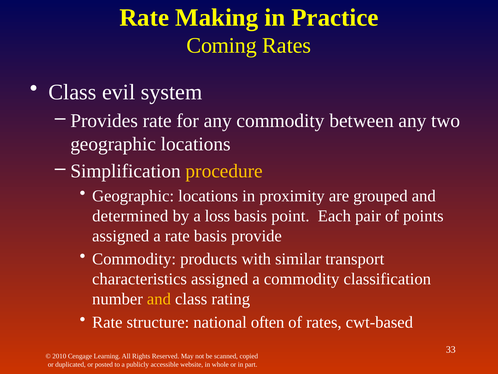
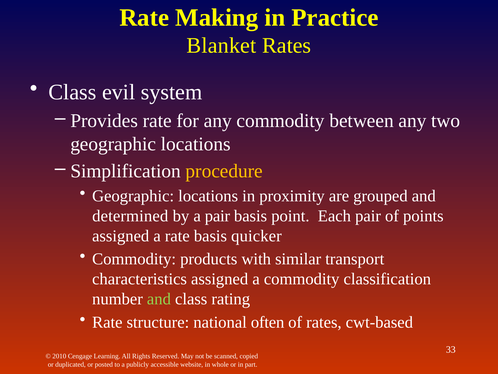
Coming: Coming -> Blanket (221, 46)
a loss: loss -> pair (217, 216)
provide: provide -> quicker (256, 236)
and colour: yellow -> light green (159, 299)
